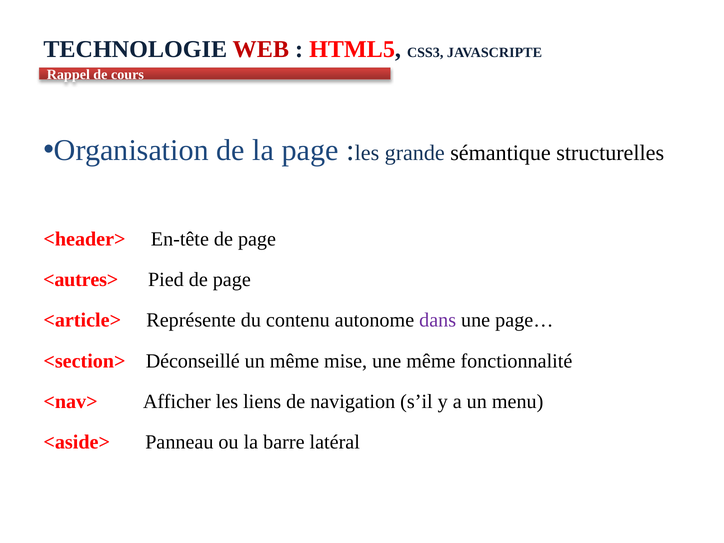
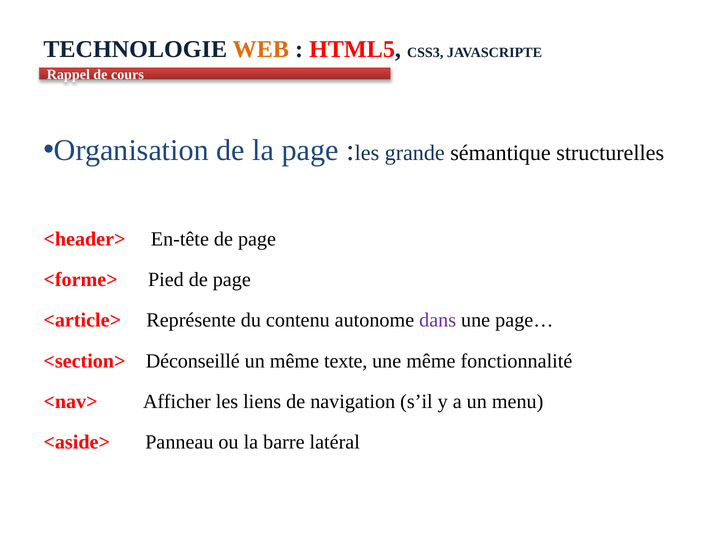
WEB colour: red -> orange (261, 49)
<autres>: <autres> -> <forme> (81, 280)
mise: mise -> texte (346, 361)
